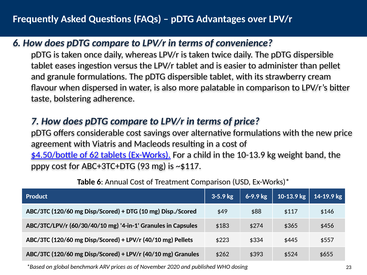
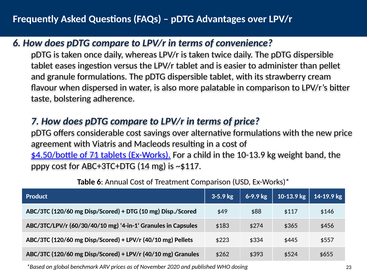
62: 62 -> 71 (94, 155)
93: 93 -> 14 (143, 166)
